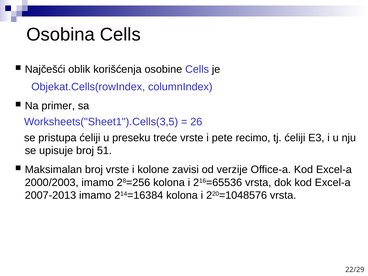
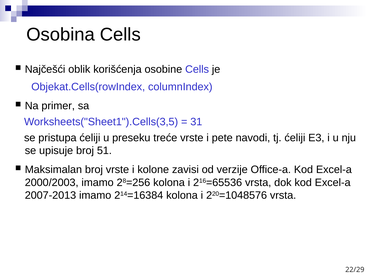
26: 26 -> 31 (196, 122)
recimo: recimo -> navodi (253, 138)
